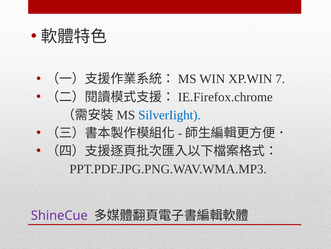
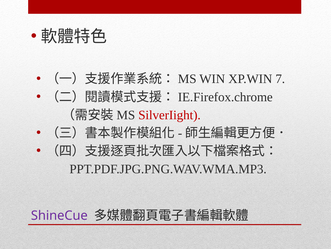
SilverIight colour: blue -> red (170, 115)
